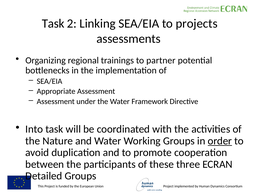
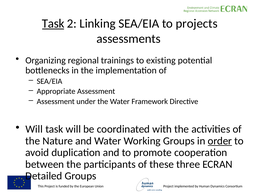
Task underline: none -> present (53, 24)
partner: partner -> existing (161, 60)
Into: Into -> Will (34, 129)
